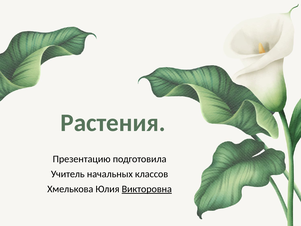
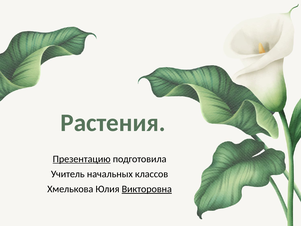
Презентацию underline: none -> present (82, 159)
